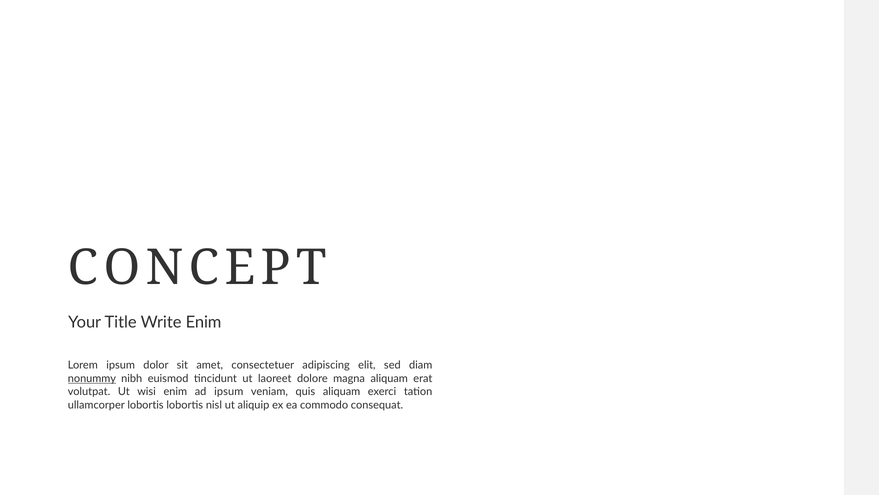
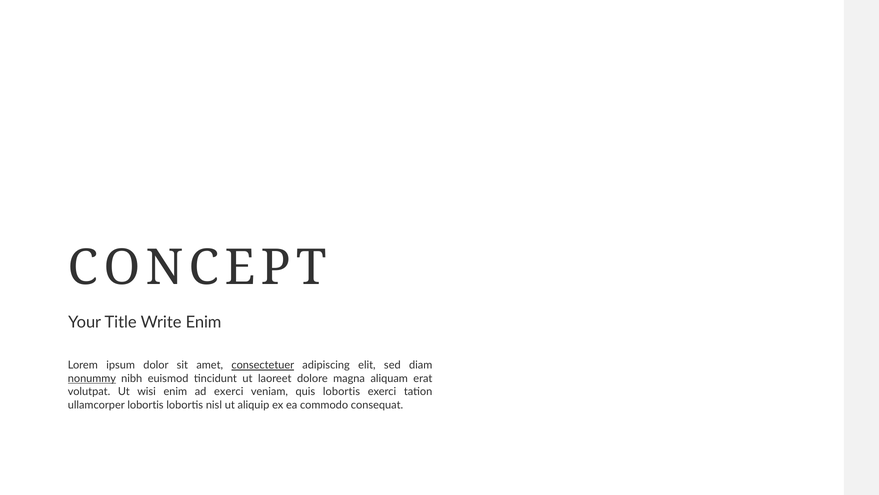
consectetuer underline: none -> present (263, 365)
ad ipsum: ipsum -> exerci (229, 391)
quis aliquam: aliquam -> lobortis (342, 391)
